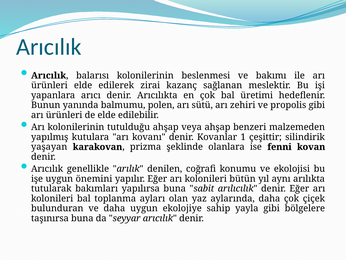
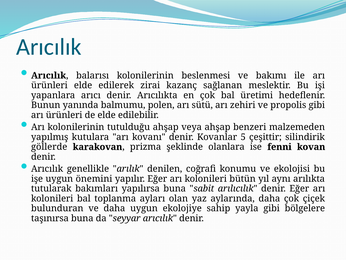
1: 1 -> 5 (243, 137)
yaşayan: yaşayan -> göllerde (49, 147)
